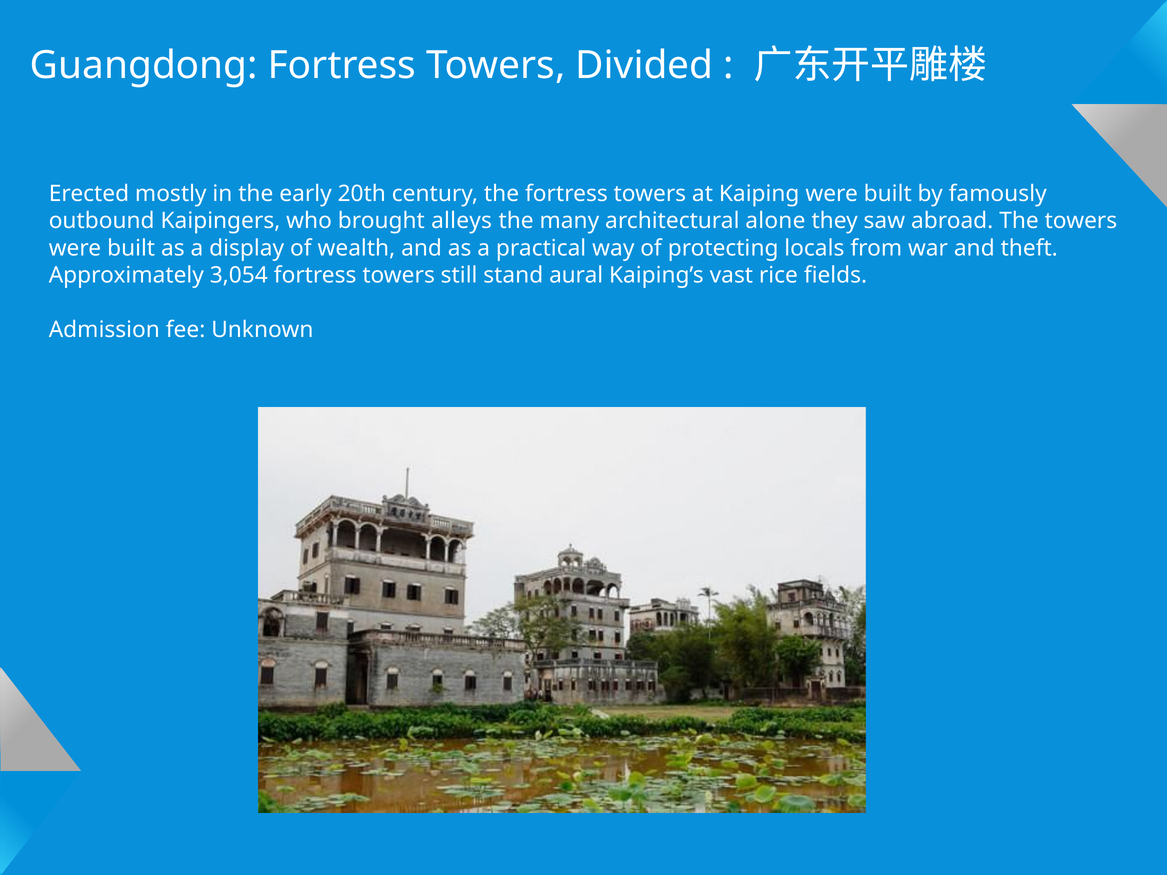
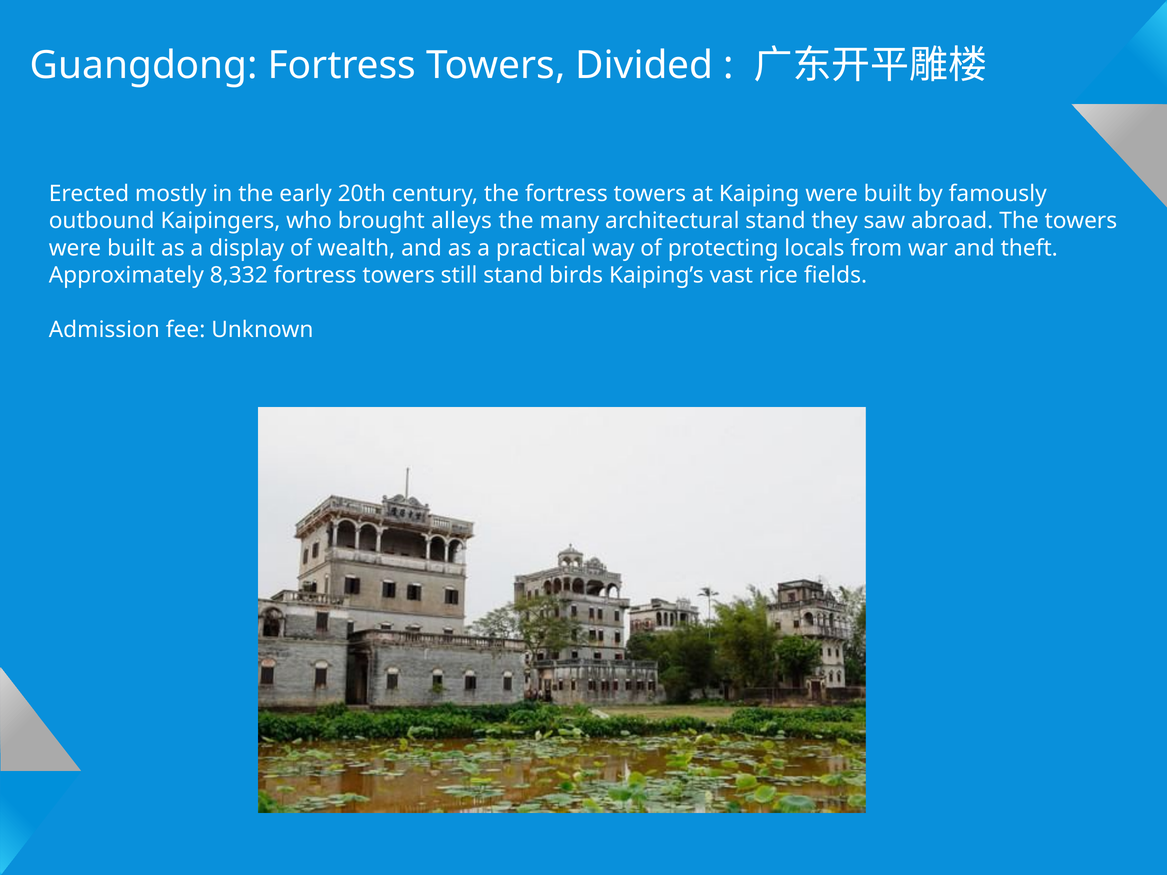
architectural alone: alone -> stand (775, 221)
3,054: 3,054 -> 8,332 (239, 275)
aural: aural -> birds (576, 275)
